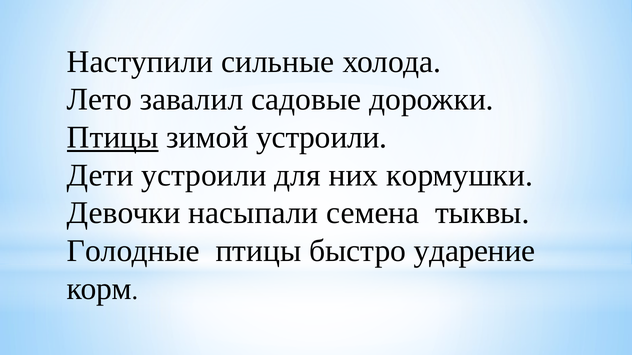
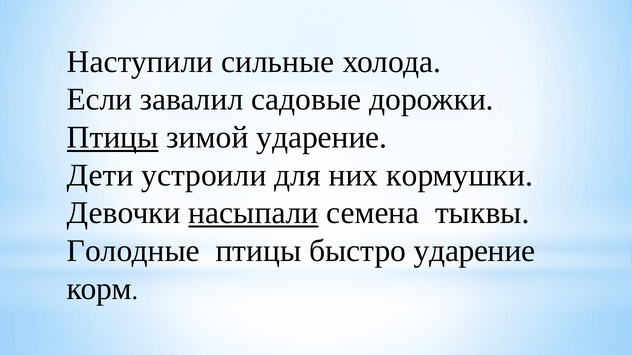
Лето: Лето -> Если (99, 100)
зимой устроили: устроили -> ударение (322, 138)
насыпали underline: none -> present (253, 213)
